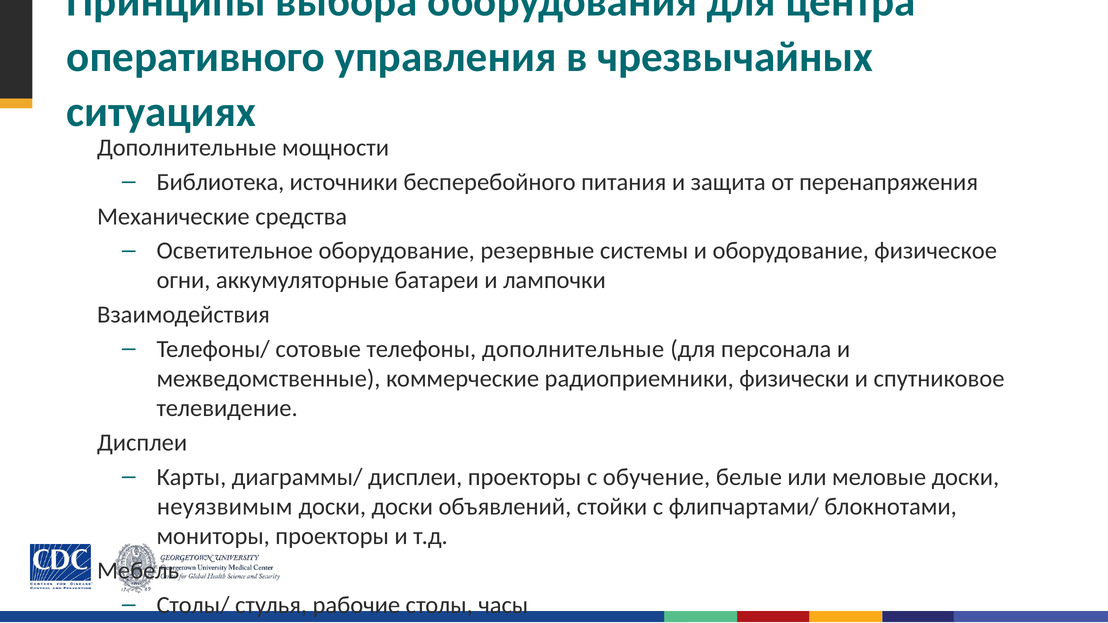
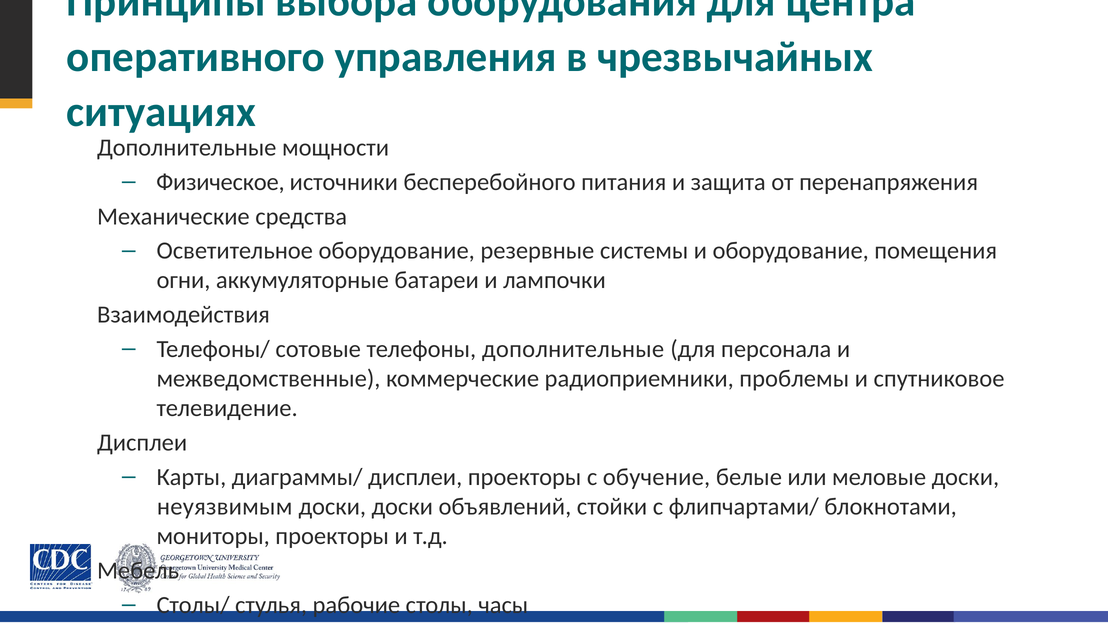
Библиотека: Библиотека -> Физическое (220, 182)
физическое: физическое -> помещения (936, 251)
физически: физически -> проблемы (794, 379)
